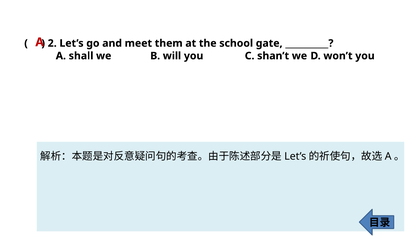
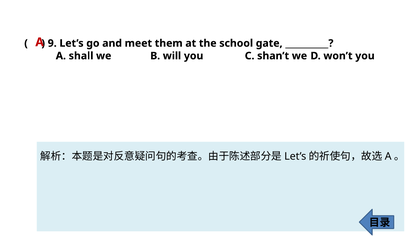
2: 2 -> 9 (52, 43)
